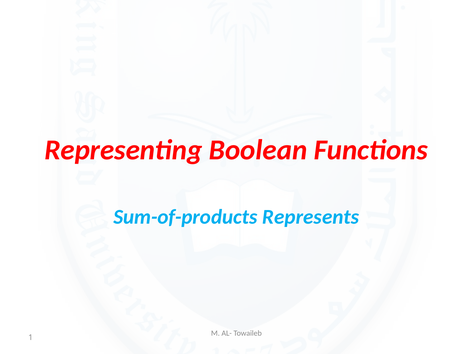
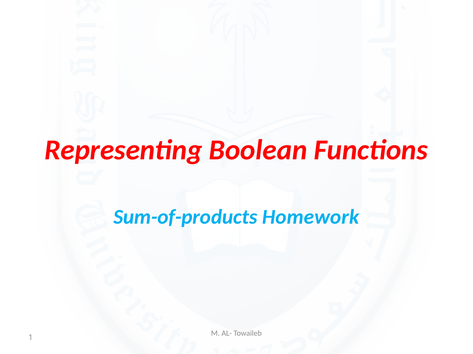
Represents: Represents -> Homework (311, 217)
